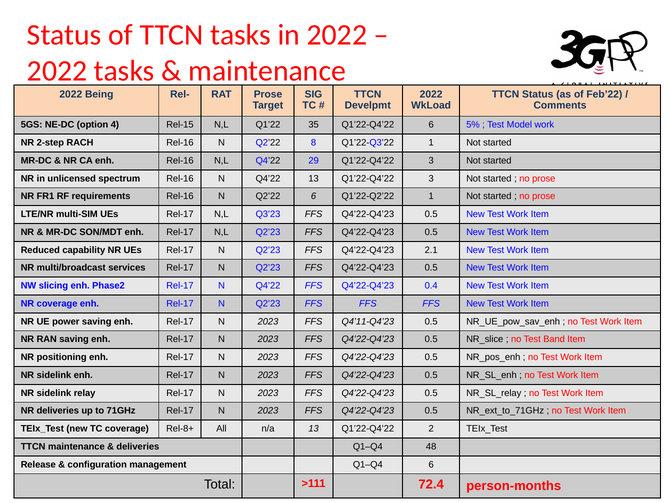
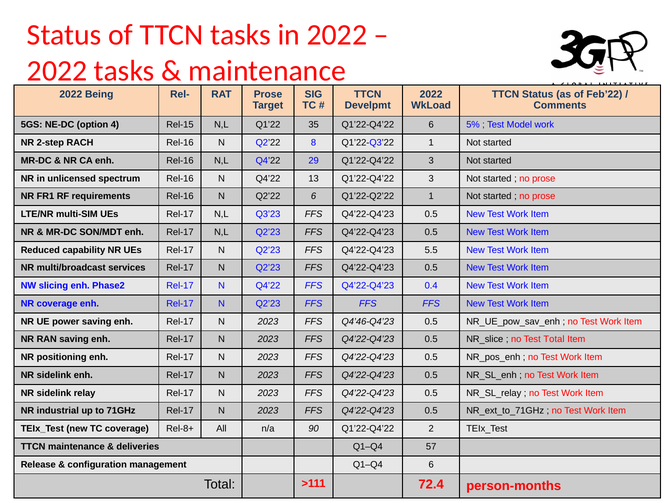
2.1: 2.1 -> 5.5 (431, 250)
Q4’11-Q4’23: Q4’11-Q4’23 -> Q4’46-Q4’23 (368, 321)
Test Band: Band -> Total (554, 339)
NR deliveries: deliveries -> industrial (58, 410)
n/a 13: 13 -> 90 (314, 428)
48: 48 -> 57 (431, 446)
